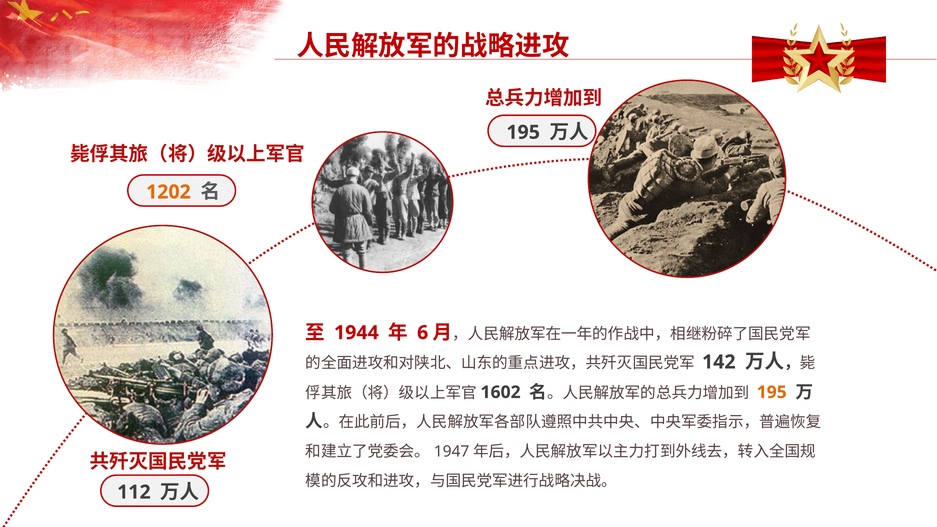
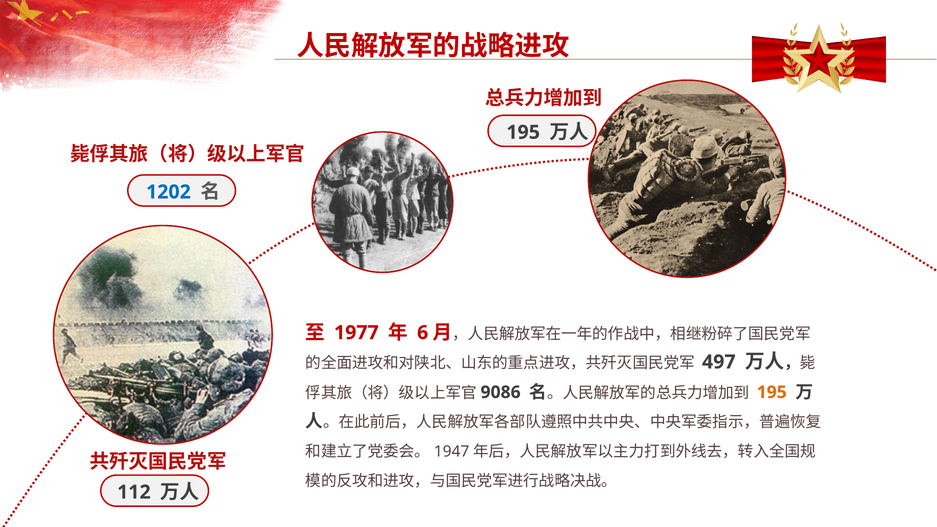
1202 colour: orange -> blue (168, 192)
1944: 1944 -> 1977 (356, 333)
142: 142 -> 497 (719, 362)
1602: 1602 -> 9086 (501, 392)
